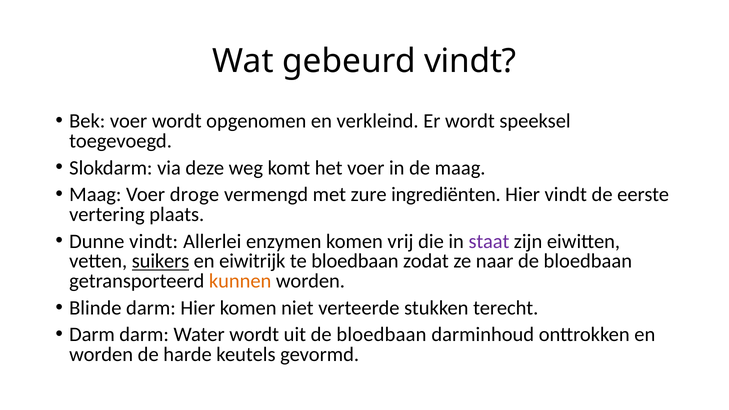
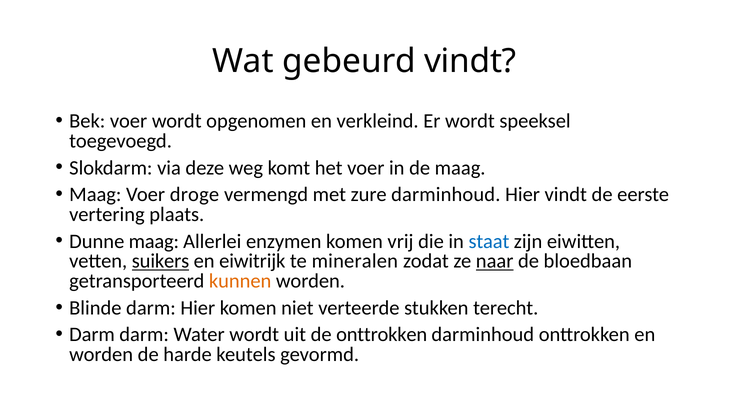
zure ingrediënten: ingrediënten -> darminhoud (446, 195)
Dunne vindt: vindt -> maag (154, 241)
staat colour: purple -> blue (489, 241)
te bloedbaan: bloedbaan -> mineralen (355, 261)
naar underline: none -> present (495, 261)
uit de bloedbaan: bloedbaan -> onttrokken (382, 335)
